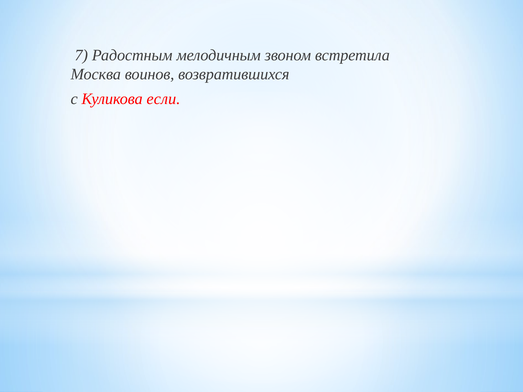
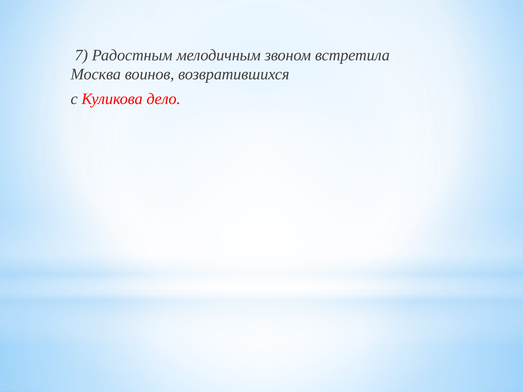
если: если -> дело (164, 99)
